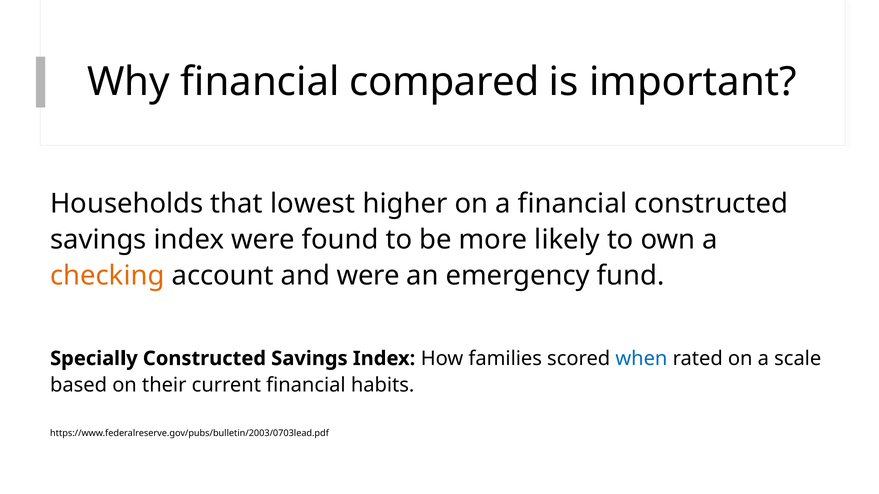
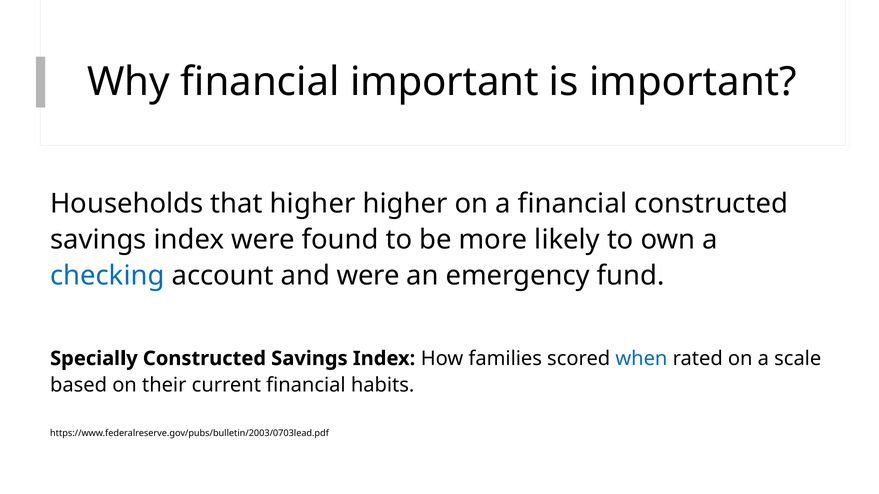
financial compared: compared -> important (444, 82)
that lowest: lowest -> higher (313, 204)
checking colour: orange -> blue (107, 276)
